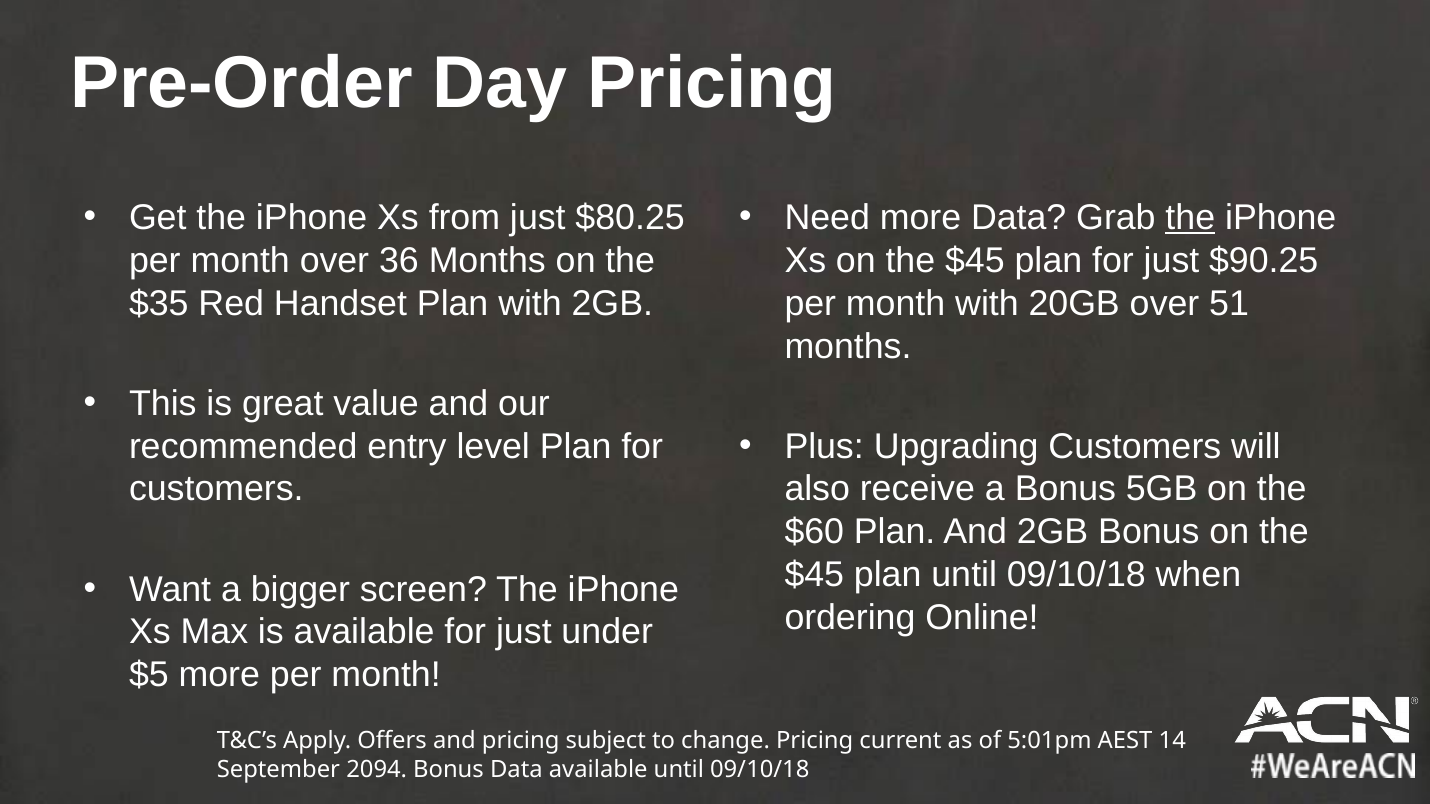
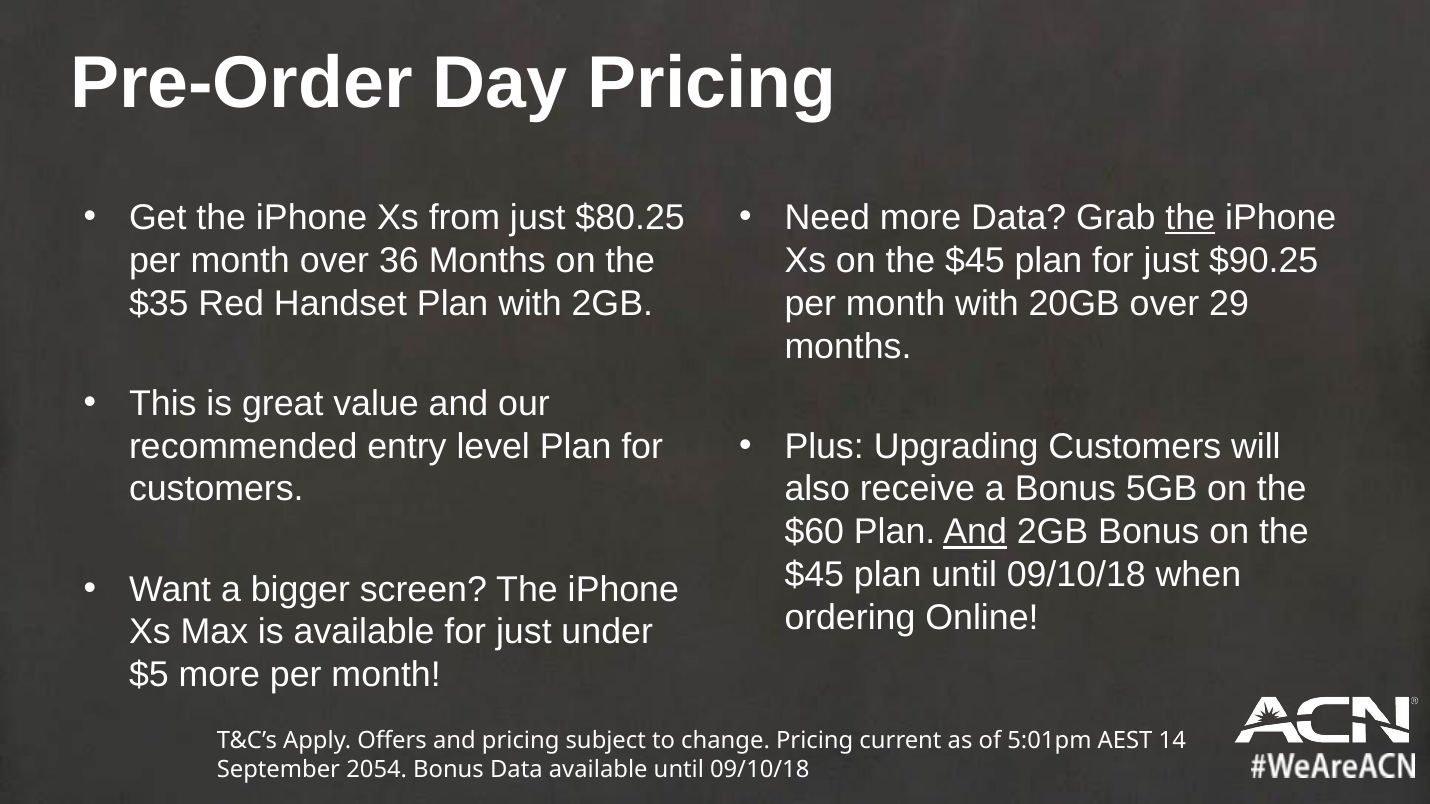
51: 51 -> 29 (1229, 304)
And underline: none -> present (975, 532)
2094: 2094 -> 2054 (377, 770)
